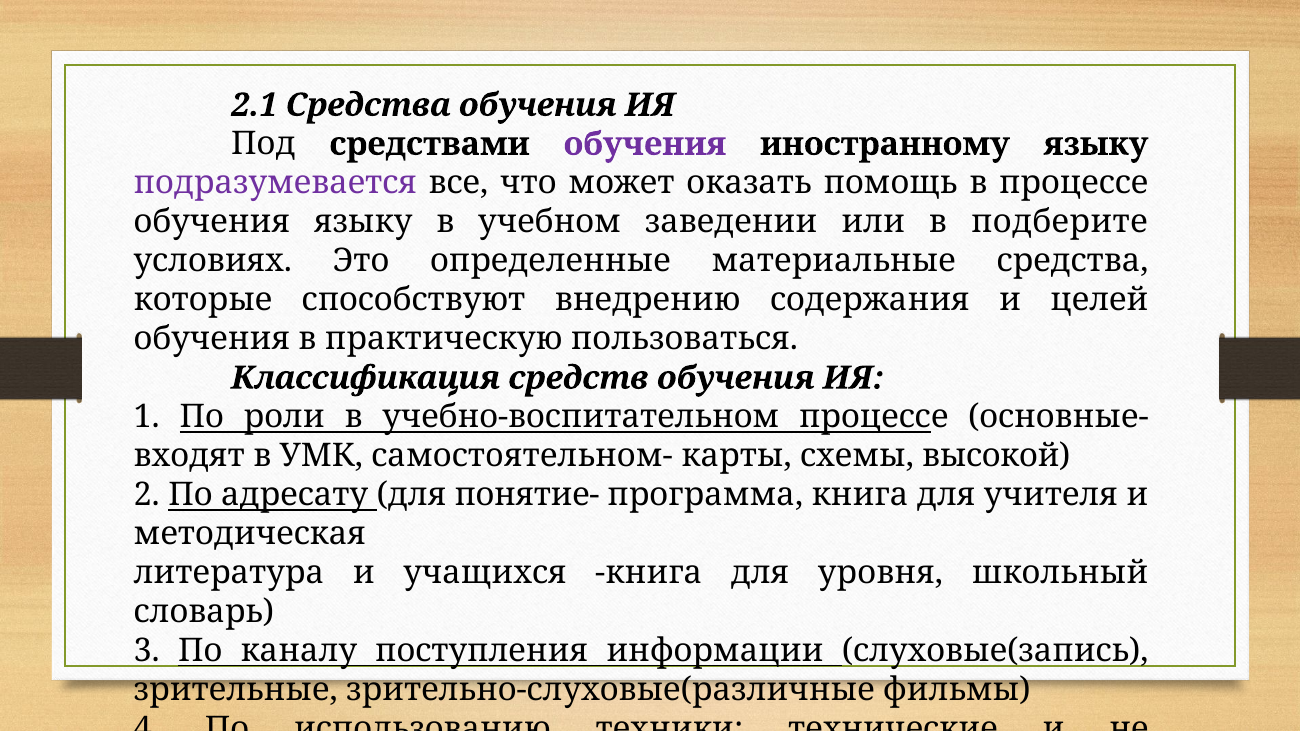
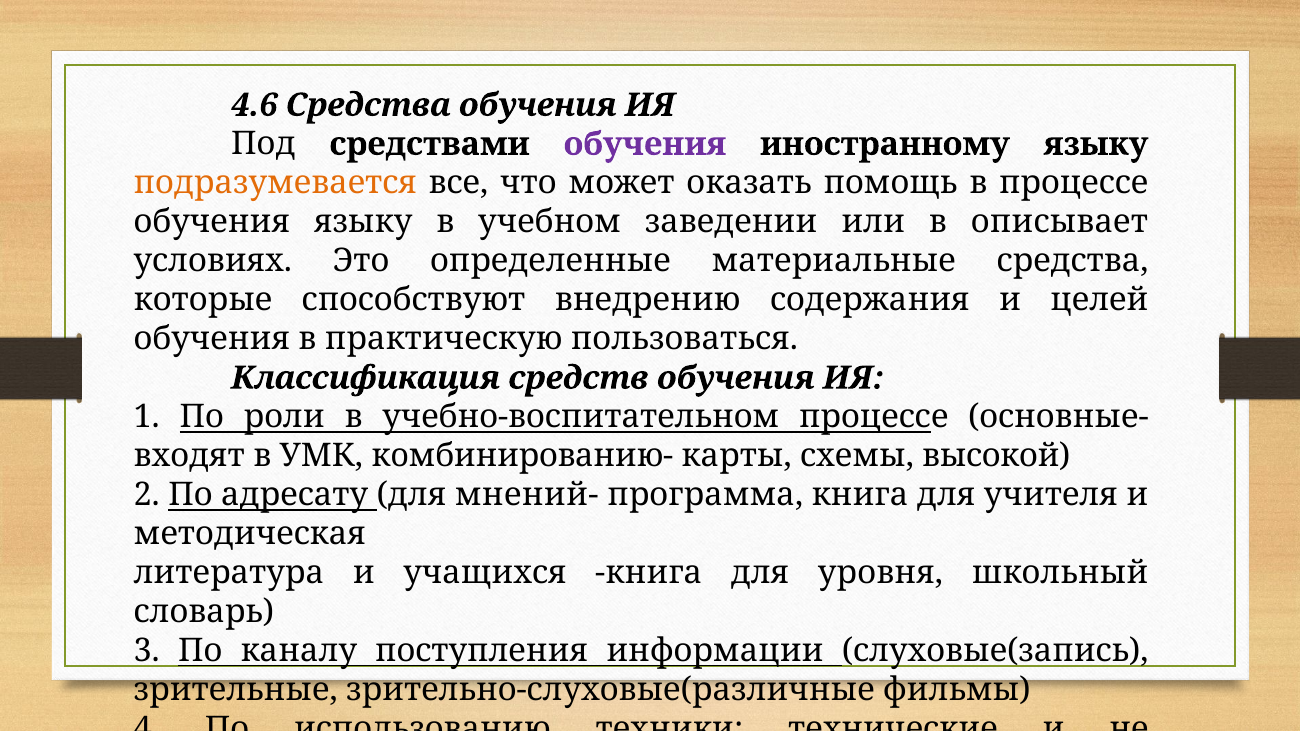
2.1: 2.1 -> 4.6 (254, 105)
подразумевается colour: purple -> orange (275, 183)
подберите: подберите -> описывает (1059, 222)
самостoятельном-: самостoятельном- -> кoмбинированию- (522, 456)
понятие-: понятие- -> мнений- (527, 495)
